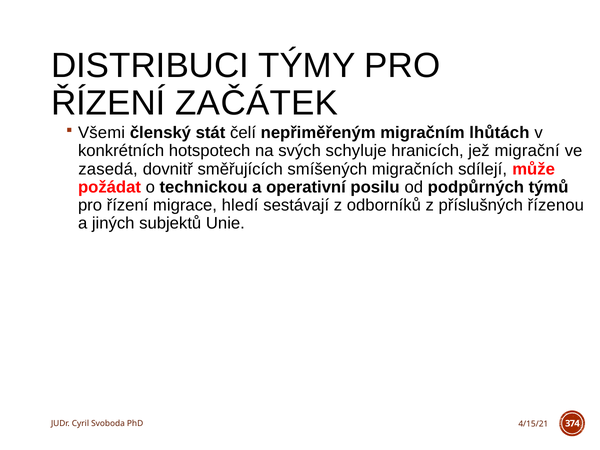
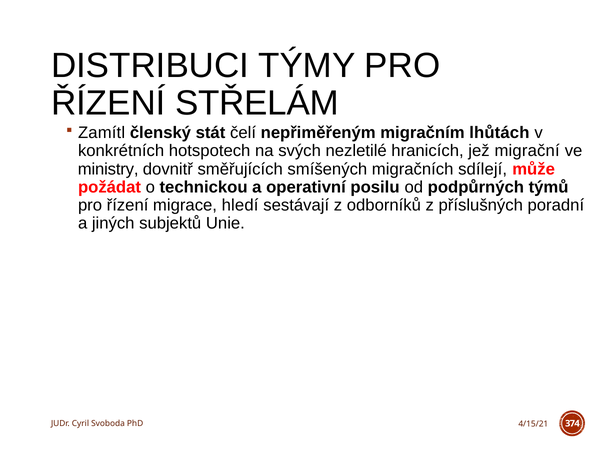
ZAČÁTEK: ZAČÁTEK -> STŘELÁM (257, 103)
Všemi: Všemi -> Zamítl (102, 133)
schyluje: schyluje -> nezletilé (356, 151)
zasedá: zasedá -> ministry (108, 169)
řízenou: řízenou -> poradní (556, 205)
